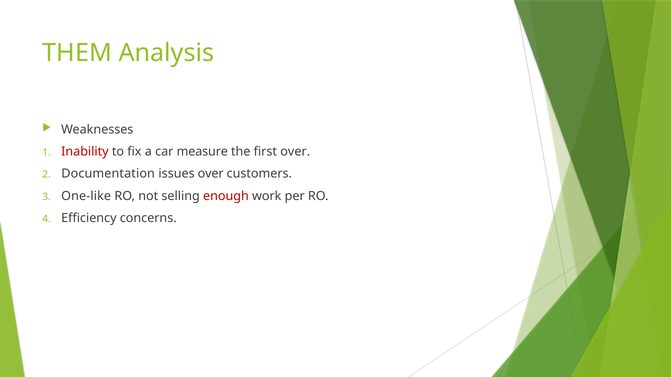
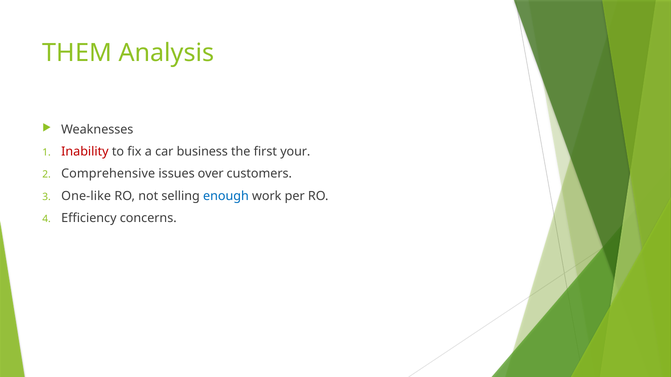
measure: measure -> business (202, 152)
first over: over -> your (295, 152)
Documentation: Documentation -> Comprehensive (108, 174)
enough colour: red -> blue (226, 196)
